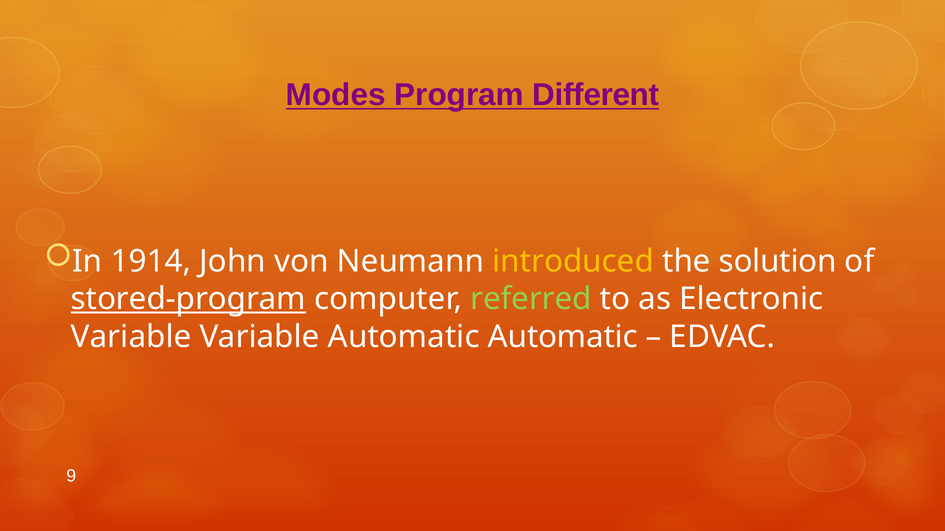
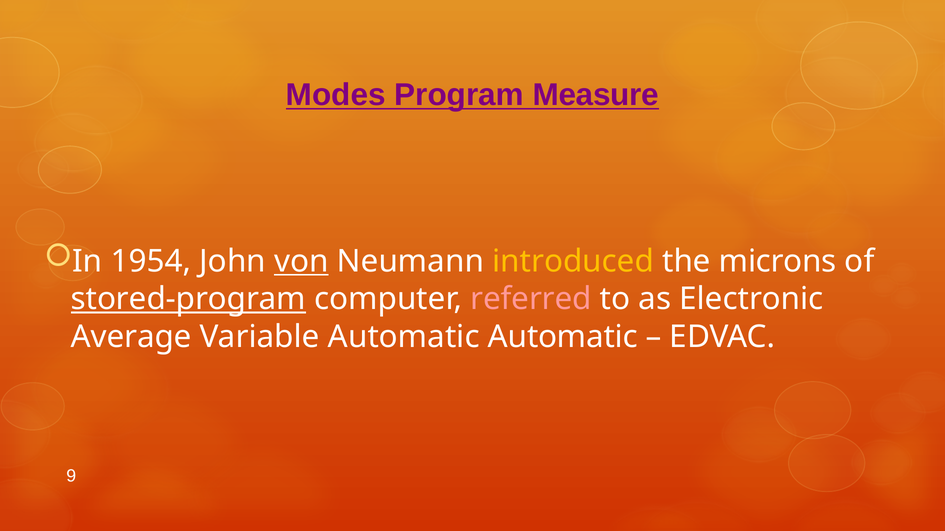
Different: Different -> Measure (596, 95)
1914: 1914 -> 1954 (151, 261)
von underline: none -> present (301, 261)
solution: solution -> microns (778, 261)
referred colour: light green -> pink (531, 299)
Variable: Variable -> Average (131, 337)
